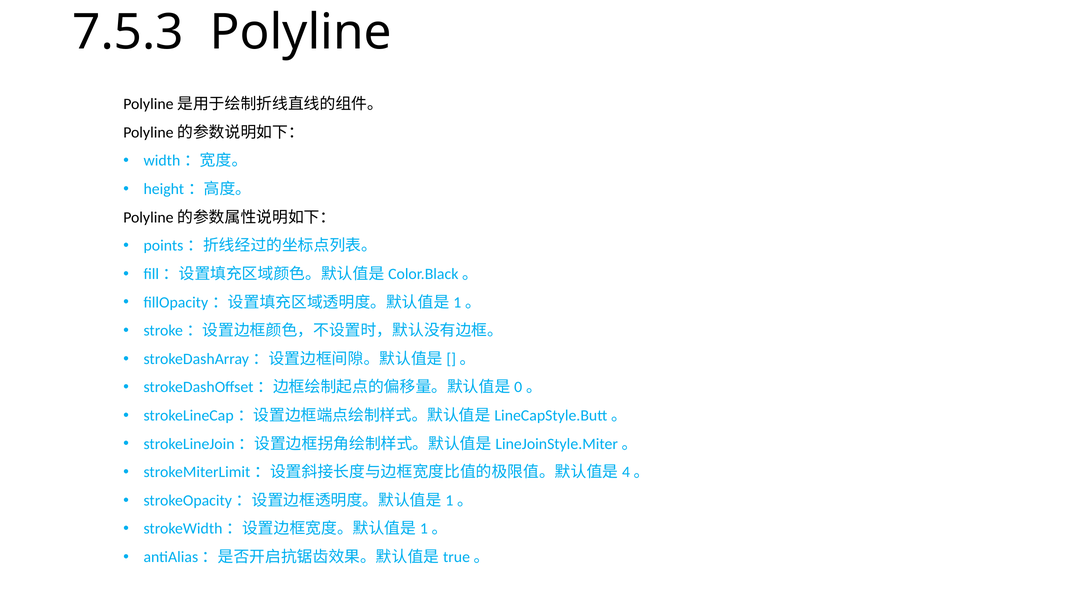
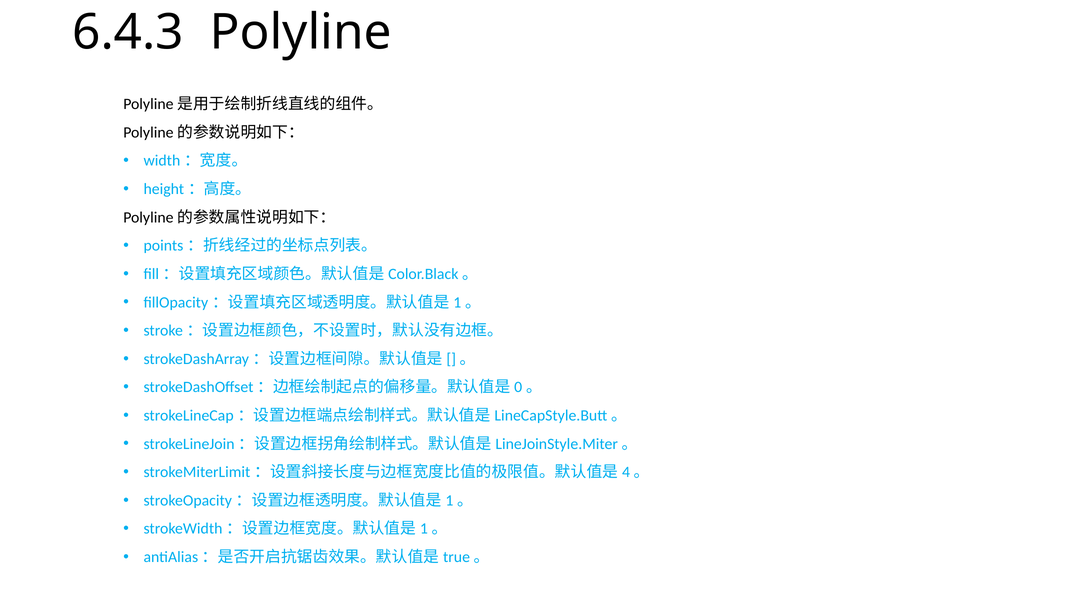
7.5.3: 7.5.3 -> 6.4.3 (128, 33)
